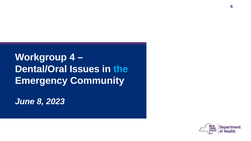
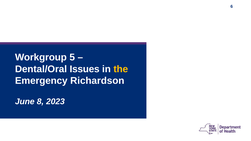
4: 4 -> 5 (72, 57)
the colour: light blue -> yellow (121, 69)
Community: Community -> Richardson (97, 81)
